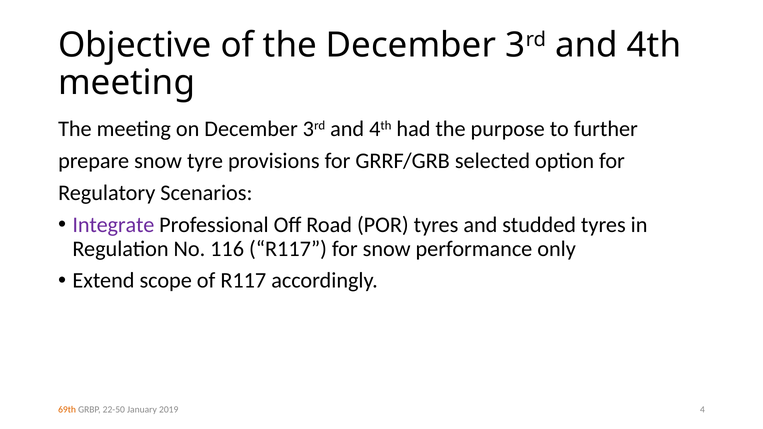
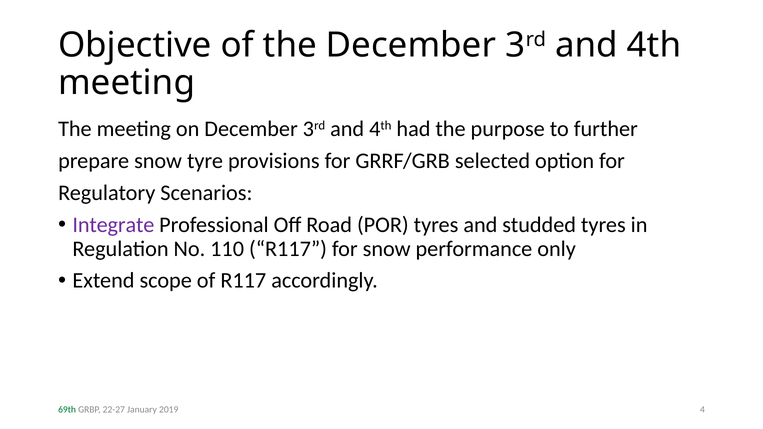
116: 116 -> 110 (227, 249)
69th colour: orange -> green (67, 410)
22-50: 22-50 -> 22-27 (114, 410)
